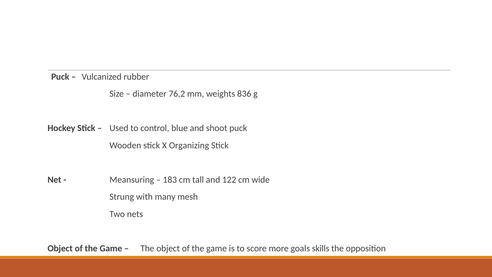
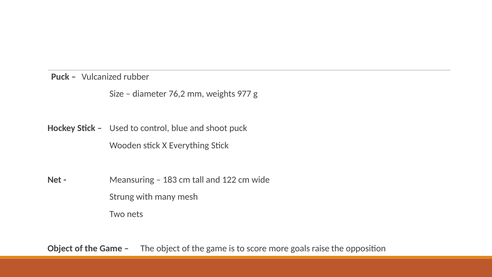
836: 836 -> 977 (244, 94)
Organizing: Organizing -> Everything (189, 145)
skills: skills -> raise (321, 248)
